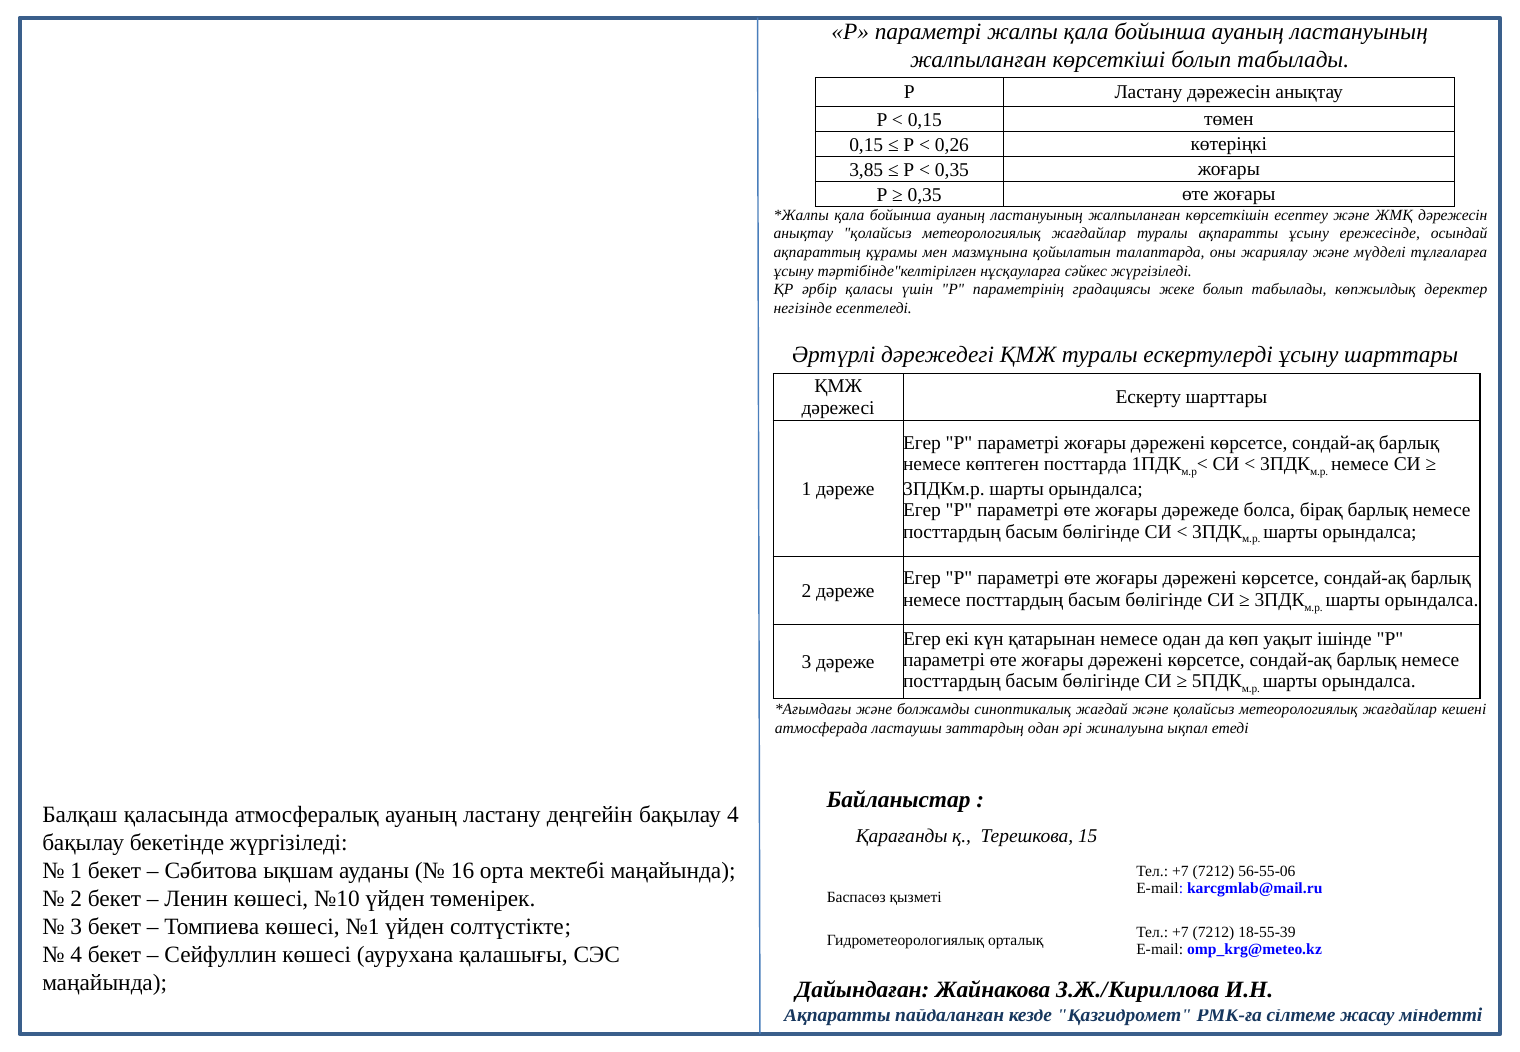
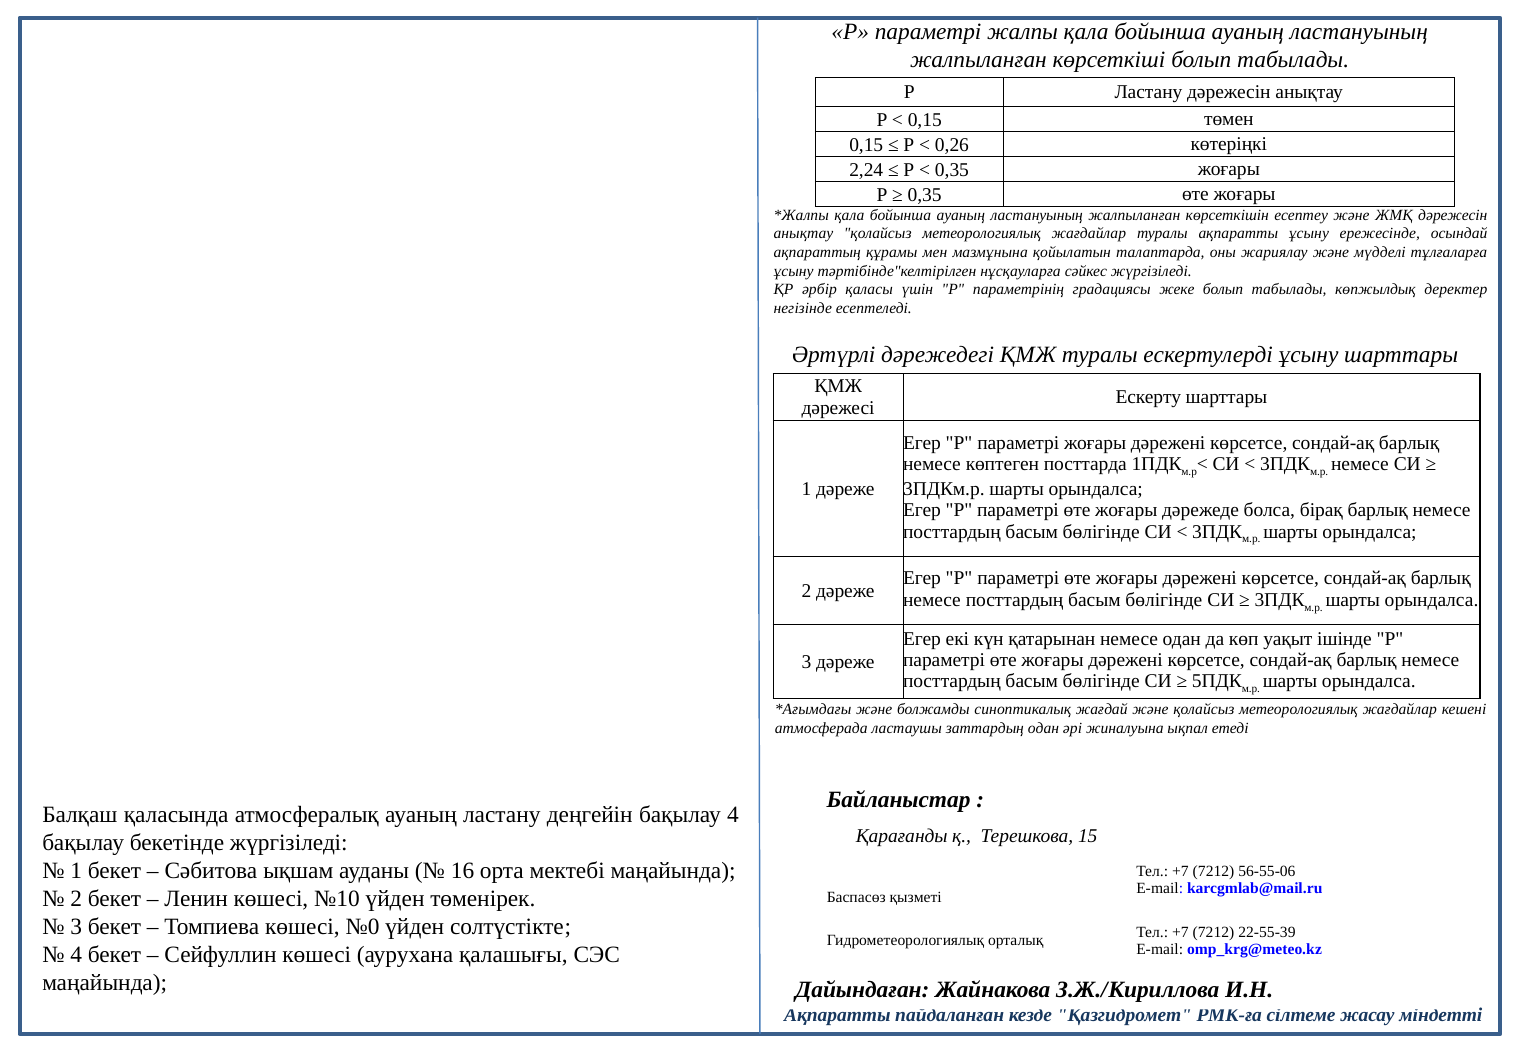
3,85: 3,85 -> 2,24 (866, 170)
№1: №1 -> №0 (362, 927)
18-55-39: 18-55-39 -> 22-55-39 (1267, 932)
